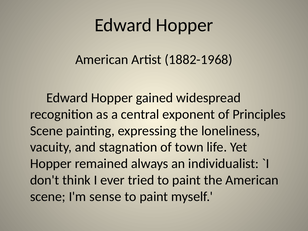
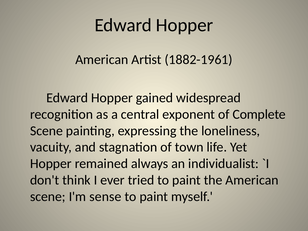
1882-1968: 1882-1968 -> 1882-1961 (199, 59)
Principles: Principles -> Complete (259, 114)
